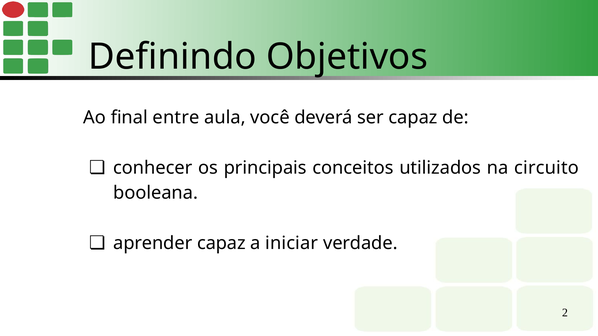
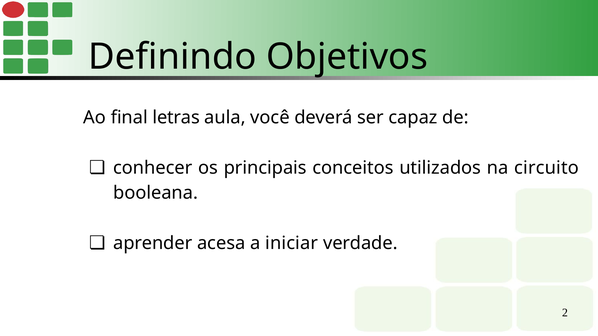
entre: entre -> letras (176, 117)
aprender capaz: capaz -> acesa (221, 243)
